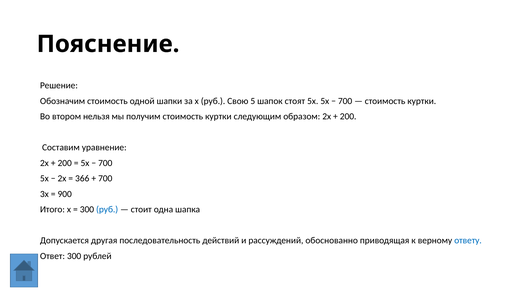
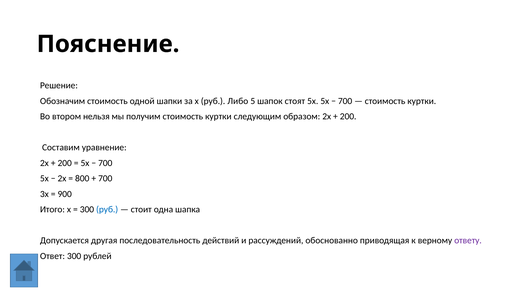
Свою: Свою -> Либо (238, 101)
366: 366 -> 800 (82, 179)
ответу colour: blue -> purple (468, 241)
